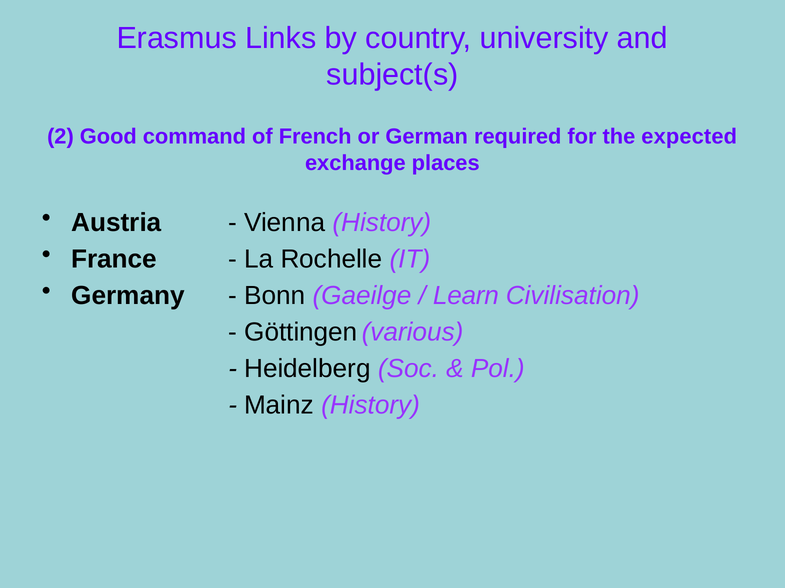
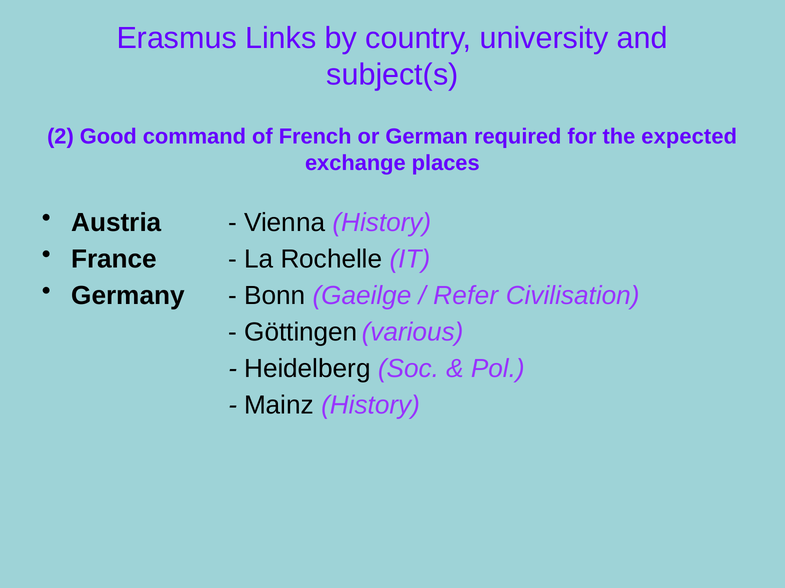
Learn: Learn -> Refer (466, 296)
